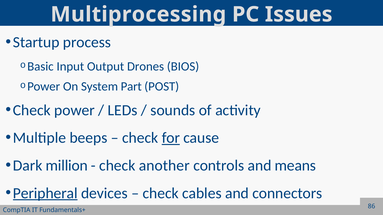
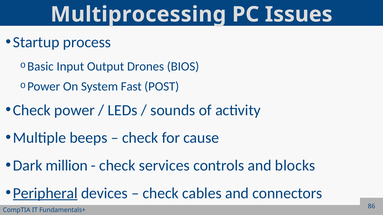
Part: Part -> Fast (131, 87)
for underline: present -> none (171, 138)
another: another -> services (164, 166)
means: means -> blocks (295, 166)
